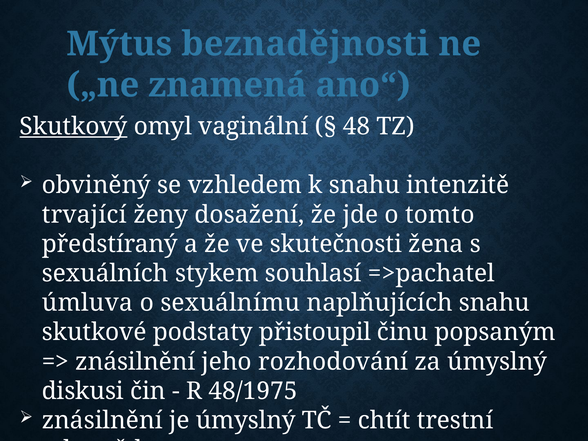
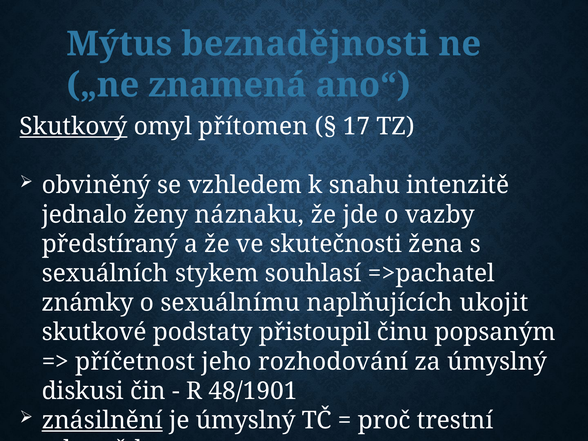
vaginální: vaginální -> přítomen (253, 126)
48: 48 -> 17 (356, 126)
trvající: trvající -> jednalo (84, 215)
dosažení: dosažení -> náznaku (249, 215)
tomto: tomto -> vazby (440, 215)
úmluva: úmluva -> známky (88, 303)
naplňujících snahu: snahu -> ukojit (494, 303)
znásilnění: znásilnění -> příčetnost (135, 362)
48/1975: 48/1975 -> 48/1901 (253, 391)
znásilnění underline: none -> present (102, 420)
chtít: chtít -> proč (384, 420)
